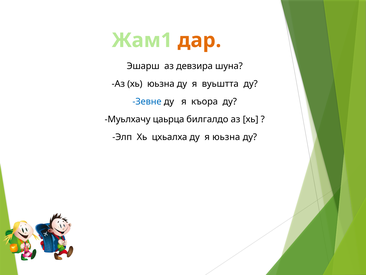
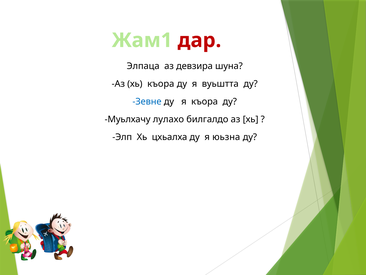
дар colour: orange -> red (199, 40)
Эшарш: Эшарш -> Элпаца (143, 66)
хь юьзна: юьзна -> къора (161, 84)
цаьрца: цаьрца -> лулахо (168, 119)
